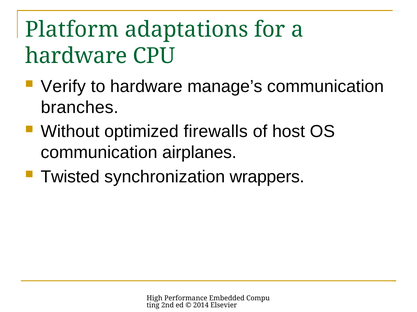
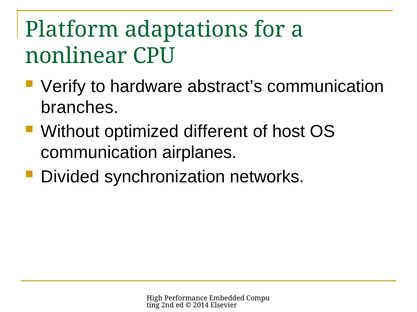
hardware: hardware -> nonlinear (76, 56)
manage’s: manage’s -> abstract’s (225, 87)
firewalls: firewalls -> different (216, 132)
Twisted: Twisted -> Divided (70, 177)
wrappers: wrappers -> networks (267, 177)
